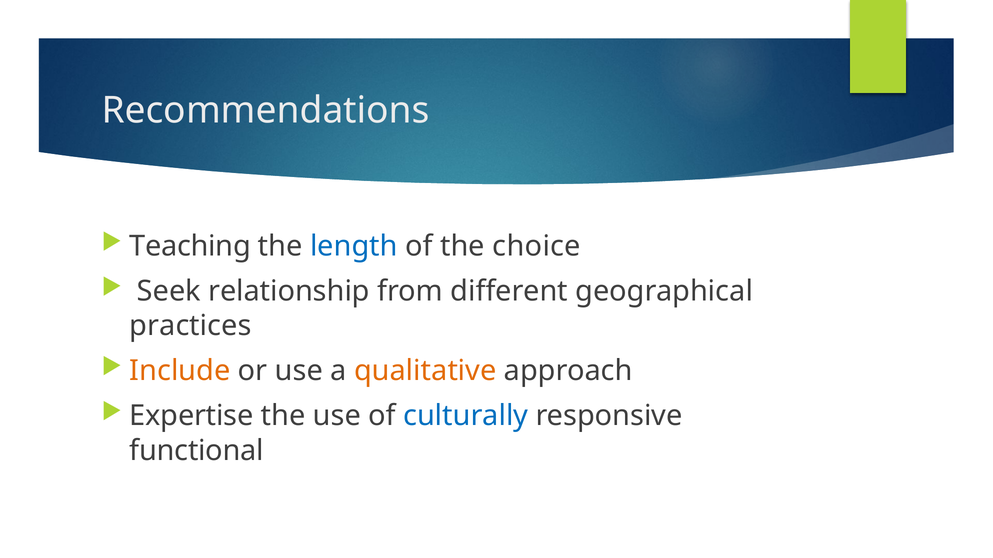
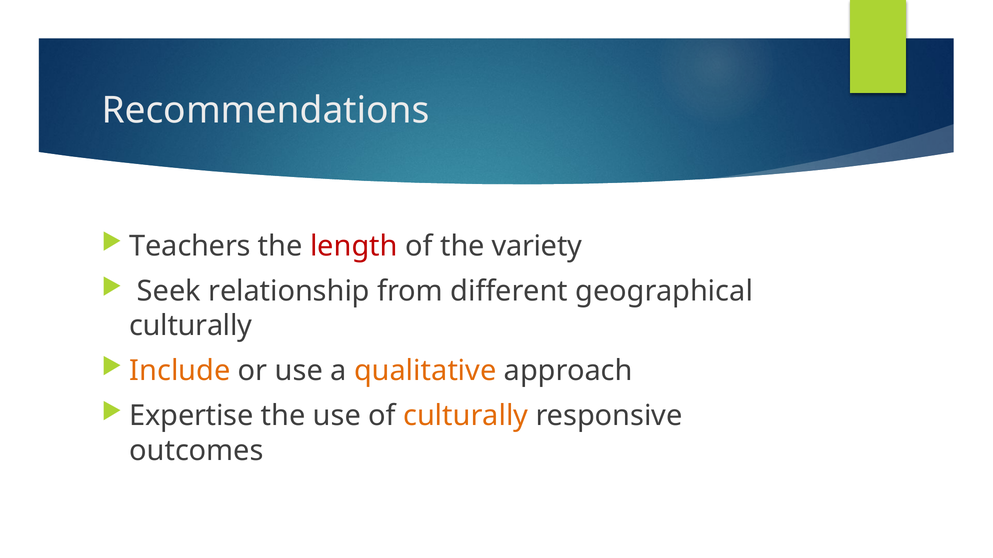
Teaching: Teaching -> Teachers (190, 246)
length colour: blue -> red (354, 246)
choice: choice -> variety (537, 246)
practices: practices -> culturally (191, 326)
culturally colour: blue -> orange (466, 416)
functional: functional -> outcomes (196, 451)
